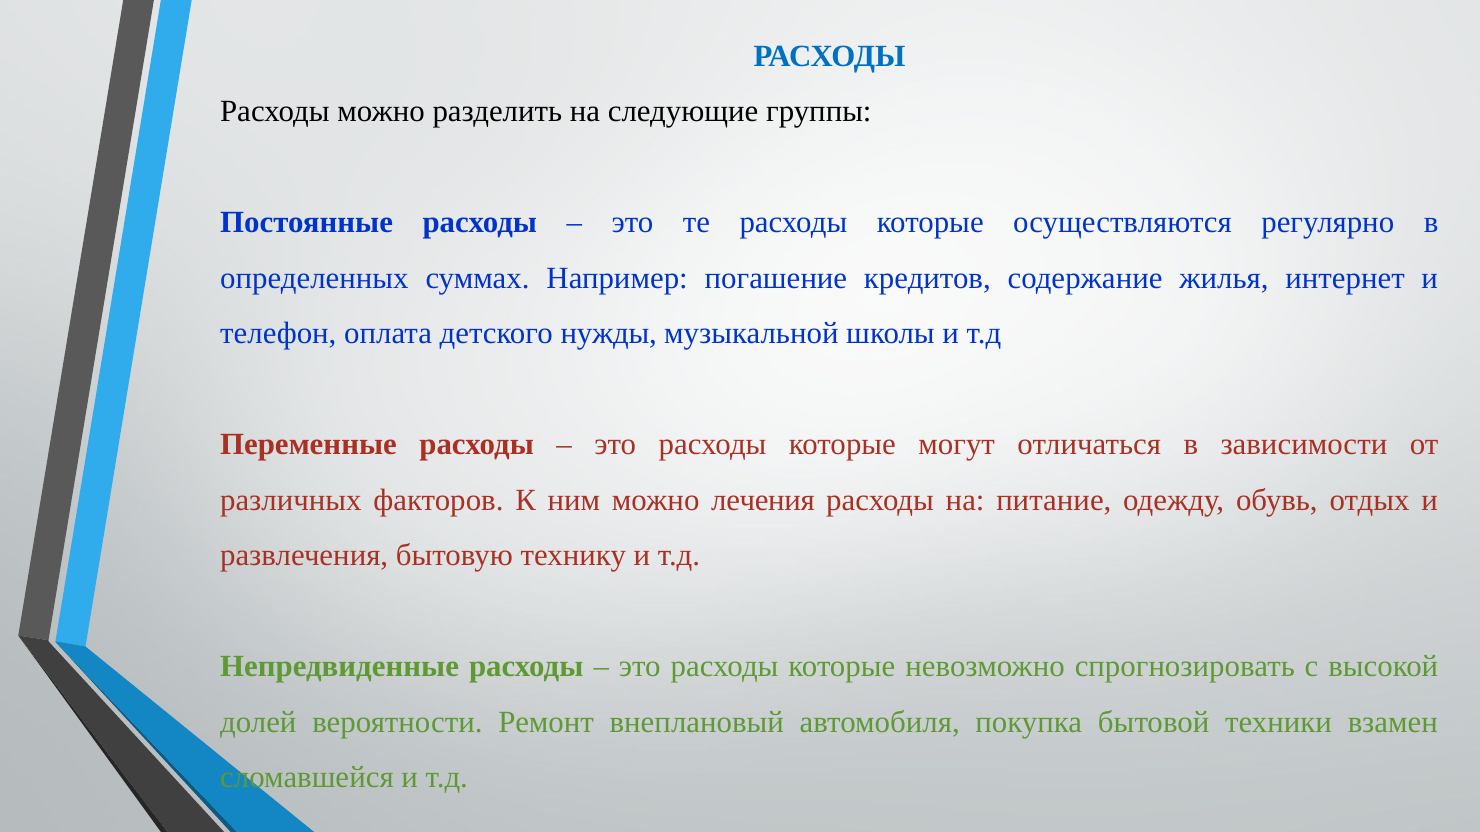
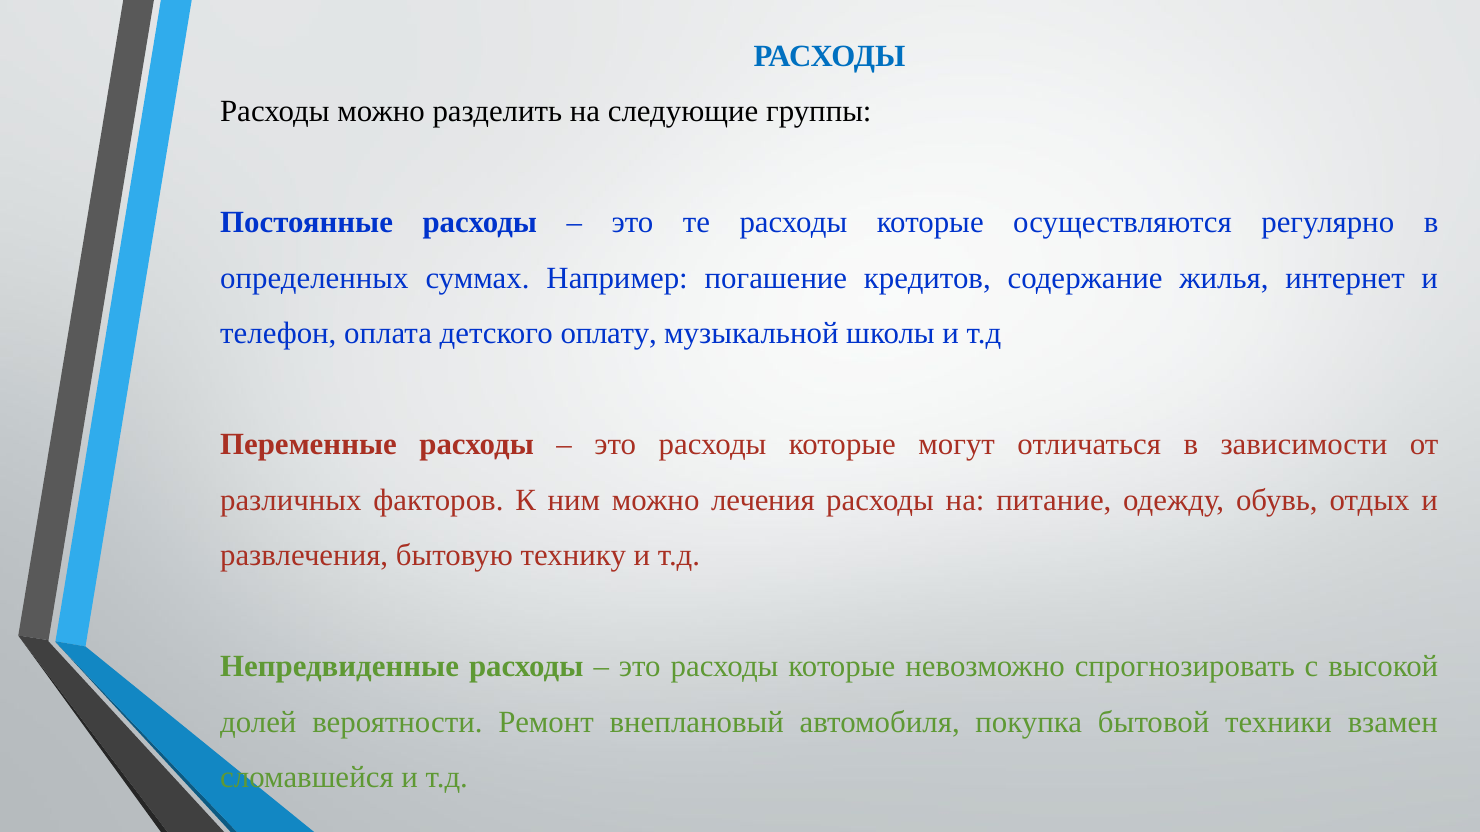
нужды: нужды -> оплату (609, 334)
